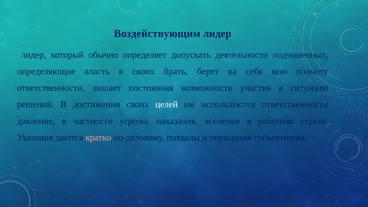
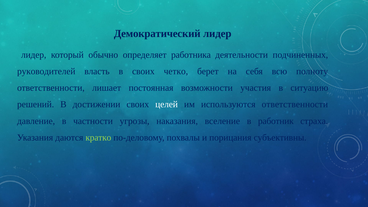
Воздействующим: Воздействующим -> Демократический (157, 34)
допускать: допускать -> работника (191, 55)
определяющие: определяющие -> руководителей (46, 71)
брать: брать -> четко (176, 71)
кратко colour: pink -> light green (98, 138)
